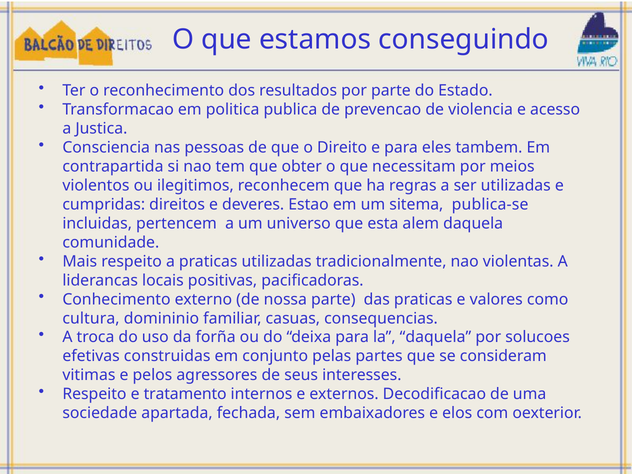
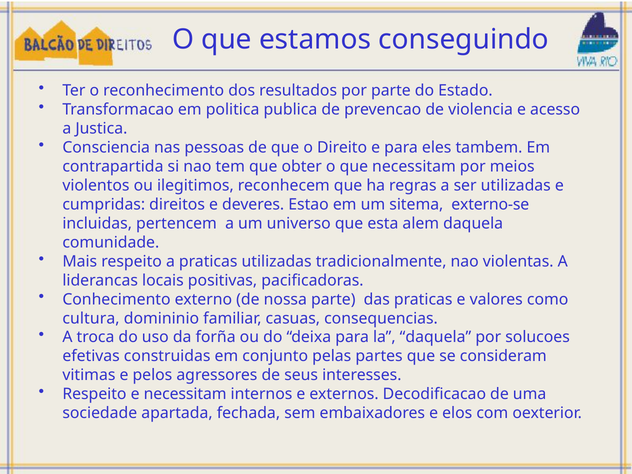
publica-se: publica-se -> externo-se (490, 205)
e tratamento: tratamento -> necessitam (185, 394)
